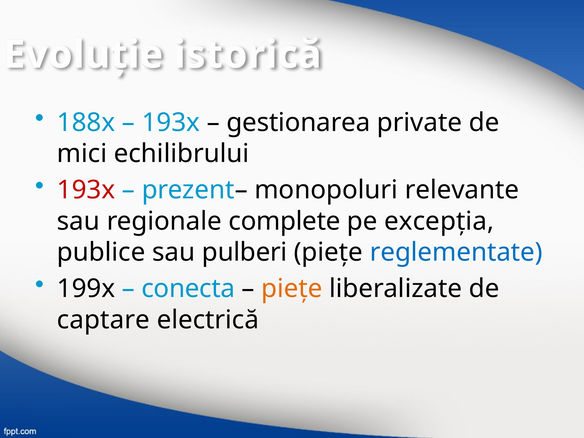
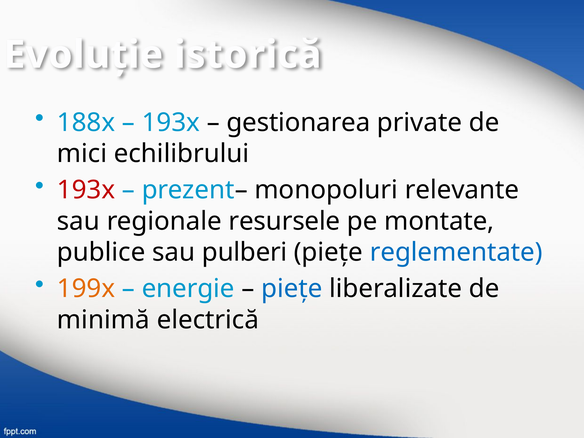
complete: complete -> resursele (284, 221)
excepţia: excepţia -> montate (439, 221)
199x colour: black -> orange (86, 289)
conecta: conecta -> energie (188, 289)
pieţe colour: orange -> blue (292, 289)
captare: captare -> minimă (103, 320)
